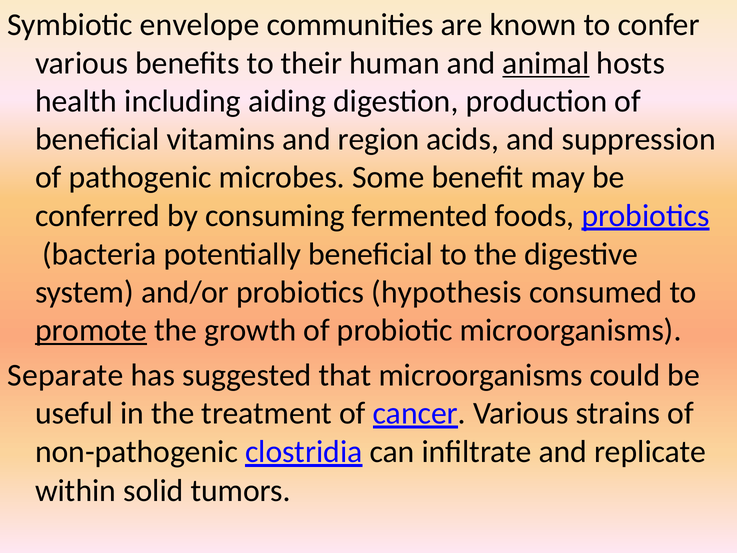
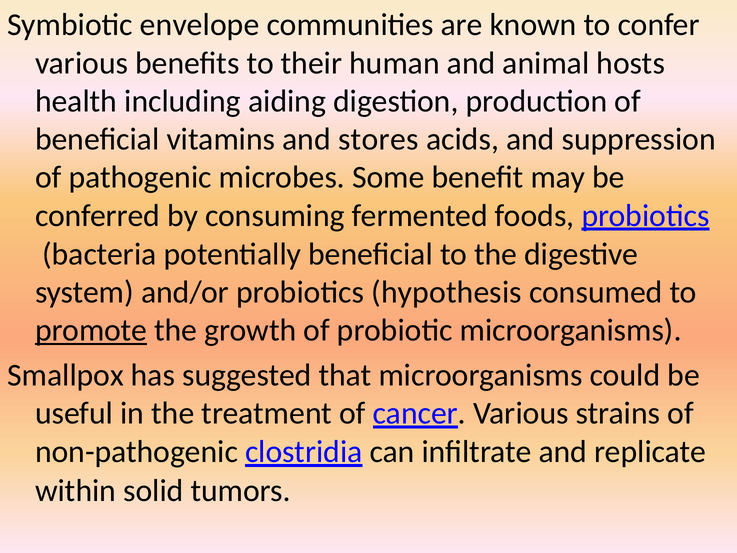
animal underline: present -> none (546, 63)
region: region -> stores (378, 139)
Separate: Separate -> Smallpox (66, 375)
